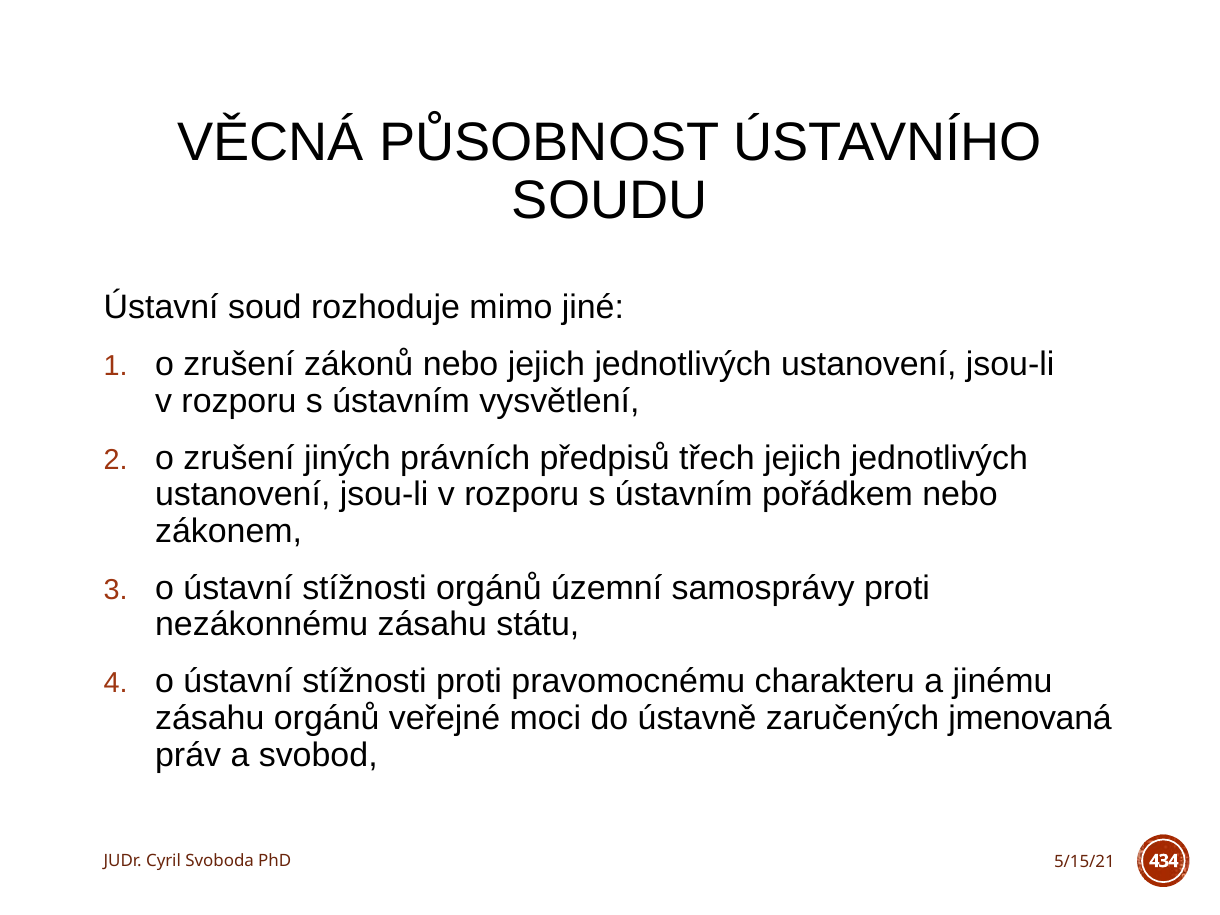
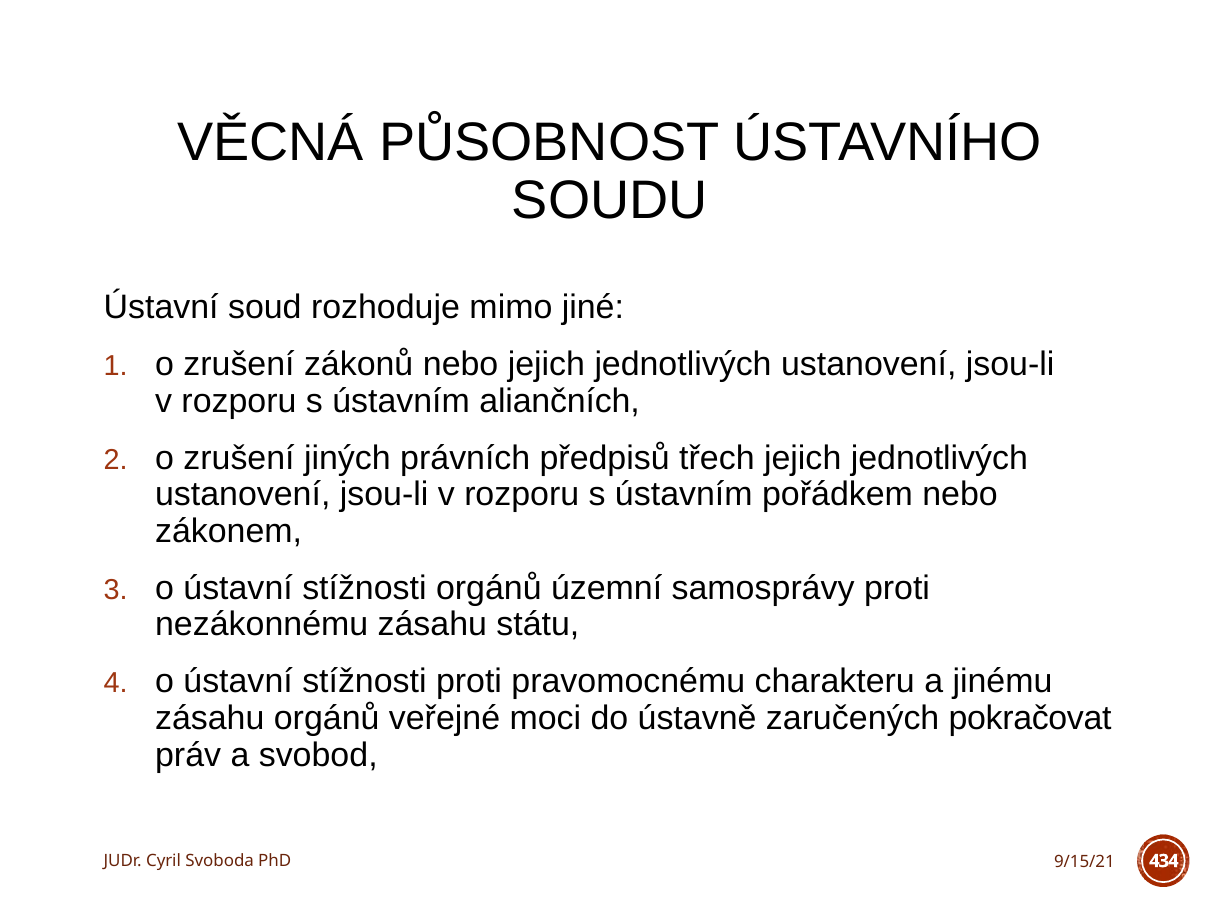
vysvětlení: vysvětlení -> aliančních (560, 401)
jmenovaná: jmenovaná -> pokračovat (1030, 718)
5/15/21: 5/15/21 -> 9/15/21 (1084, 862)
